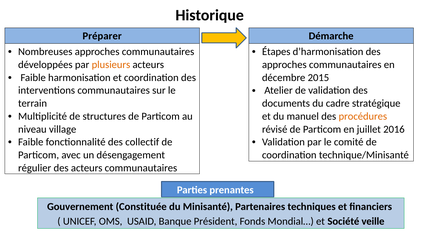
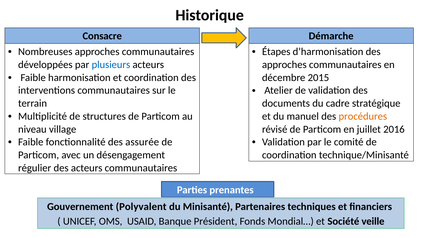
Préparer: Préparer -> Consacre (102, 36)
plusieurs colour: orange -> blue (111, 65)
collectif: collectif -> assurée (142, 142)
Constituée: Constituée -> Polyvalent (141, 206)
